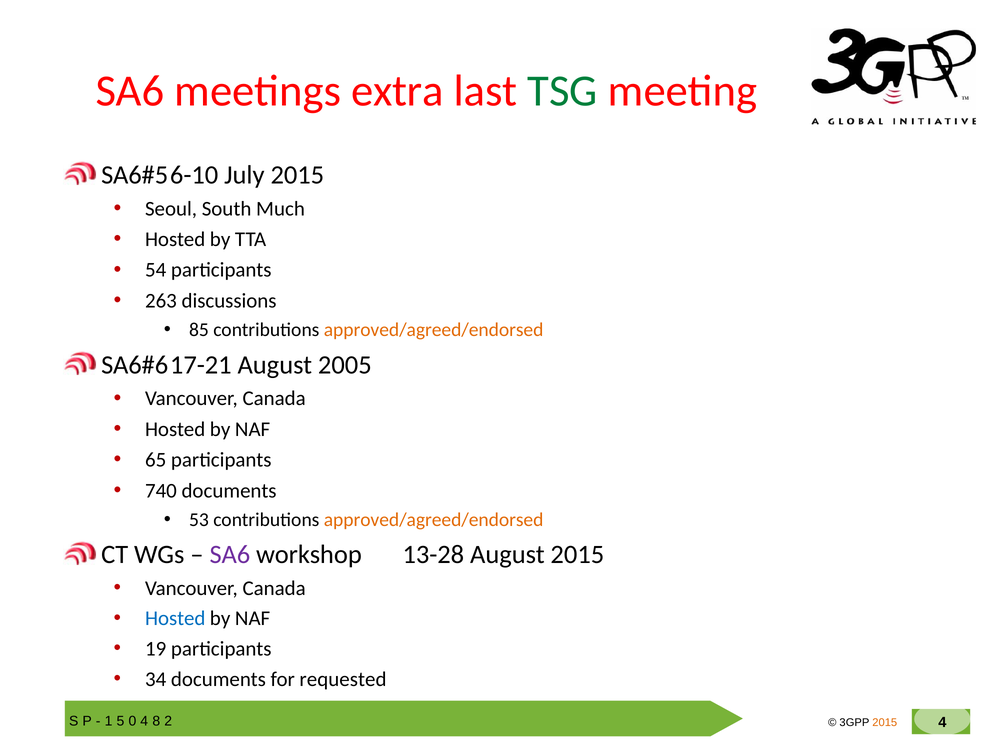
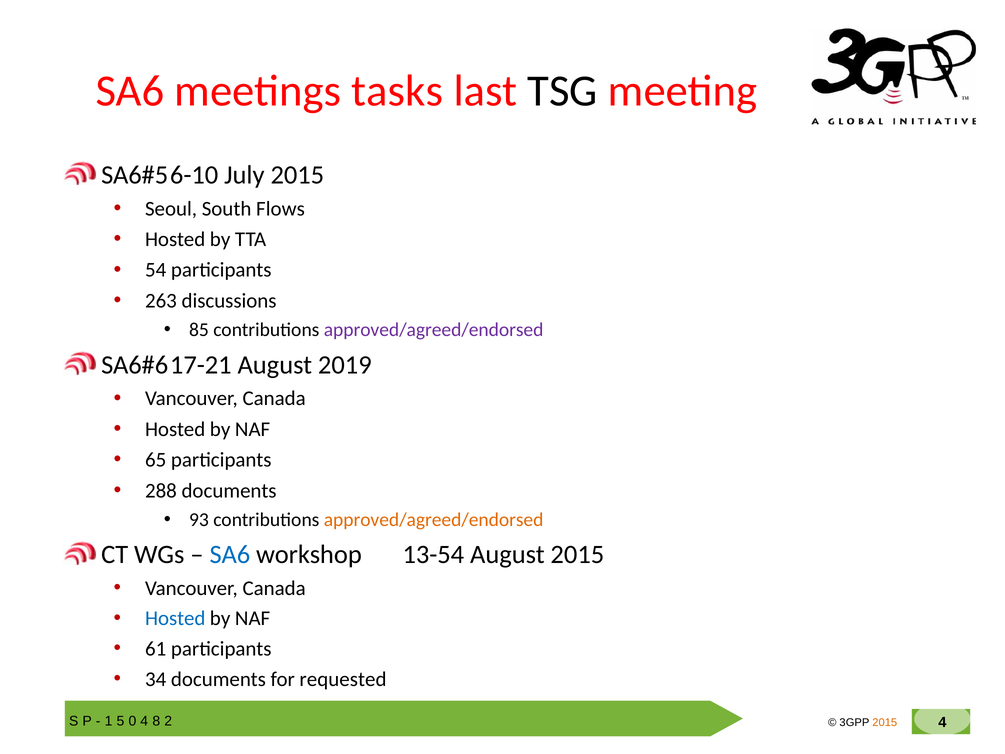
extra: extra -> tasks (397, 91)
TSG colour: green -> black (562, 91)
Much: Much -> Flows (280, 209)
approved/agreed/endorsed colour: orange -> purple (434, 330)
2005: 2005 -> 2019 (345, 365)
740: 740 -> 288 (161, 490)
53: 53 -> 93 (199, 520)
SA6 colour: purple -> blue (230, 555)
13-28: 13-28 -> 13-54 (433, 555)
19: 19 -> 61 (156, 649)
